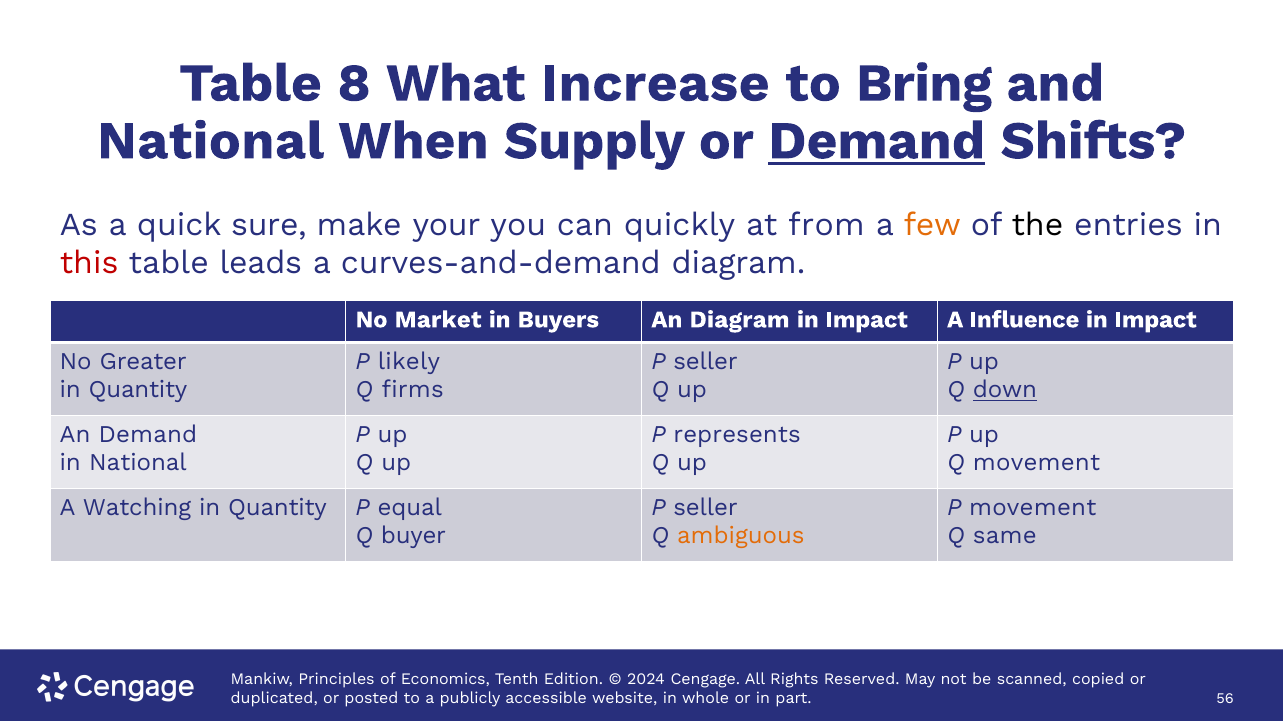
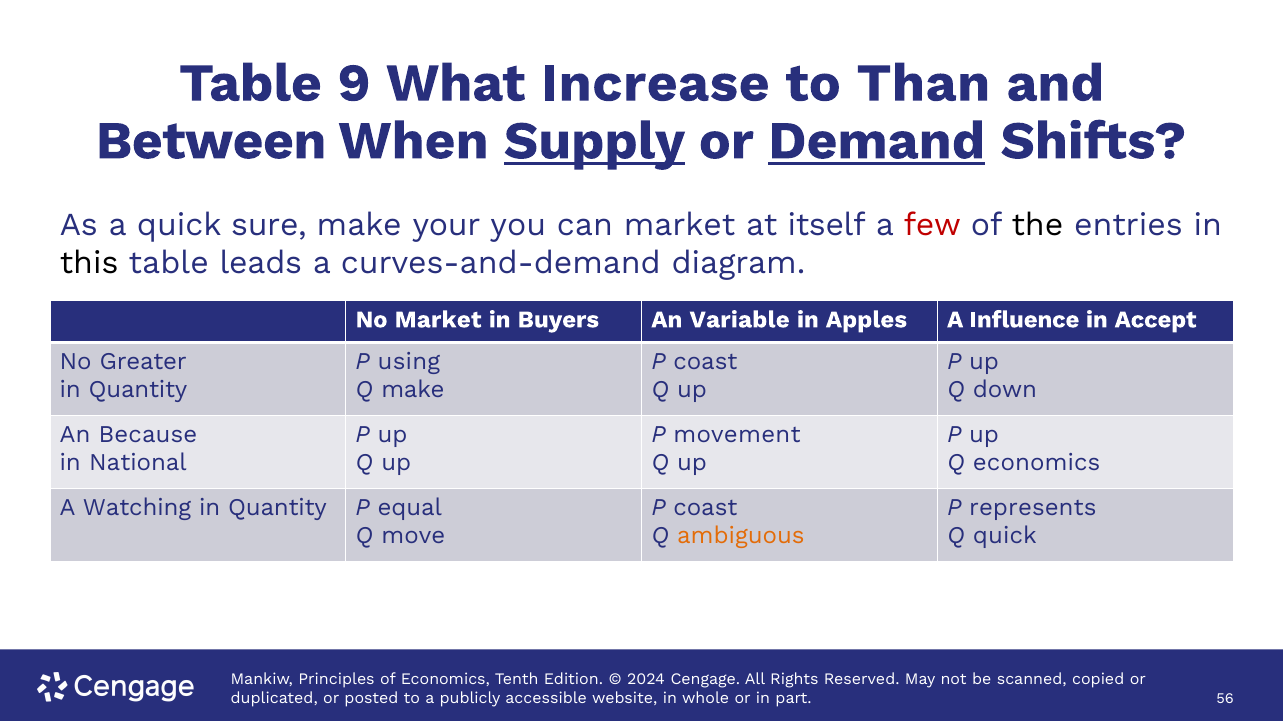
8: 8 -> 9 (354, 83)
Bring: Bring -> Than (923, 83)
National: National -> Between (211, 141)
Supply underline: none -> present (594, 141)
can quickly: quickly -> market (680, 225)
from: from -> itself (827, 225)
few colour: orange -> red (932, 225)
this colour: red -> black (89, 263)
An Diagram: Diagram -> Variable (740, 320)
Impact: Impact -> Apples (866, 320)
Impact: Impact -> Accept (1156, 320)
likely: likely -> using (409, 362)
seller: seller -> coast (705, 362)
Q firms: firms -> make (413, 390)
down underline: present -> none (1005, 390)
An Demand: Demand -> Because (148, 435)
represents: represents -> movement (737, 435)
Q movement: movement -> economics (1037, 463)
seller: seller -> coast (705, 508)
P movement: movement -> represents (1033, 508)
buyer: buyer -> move (413, 536)
Q same: same -> quick (1005, 536)
